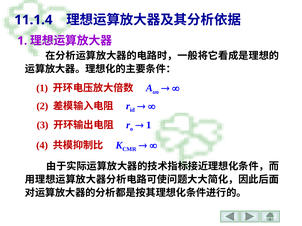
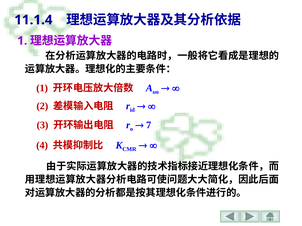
1: 1 -> 7 (149, 125)
